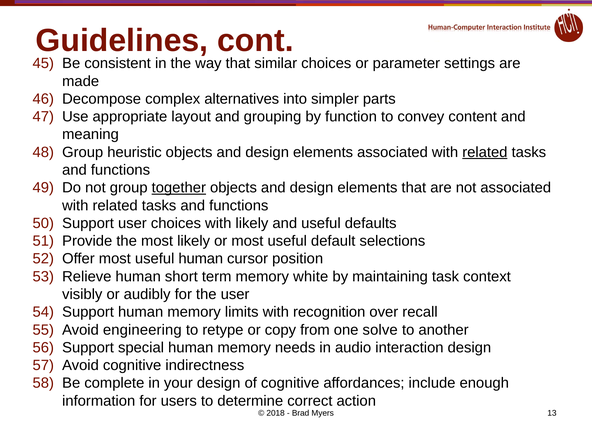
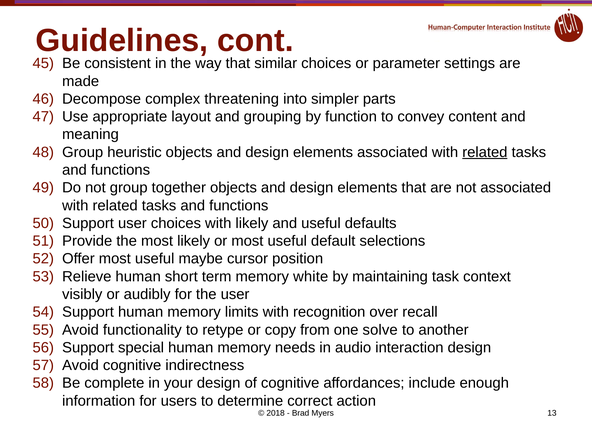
alternatives: alternatives -> threatening (242, 99)
together underline: present -> none (179, 188)
useful human: human -> maybe (201, 259)
engineering: engineering -> functionality (142, 330)
